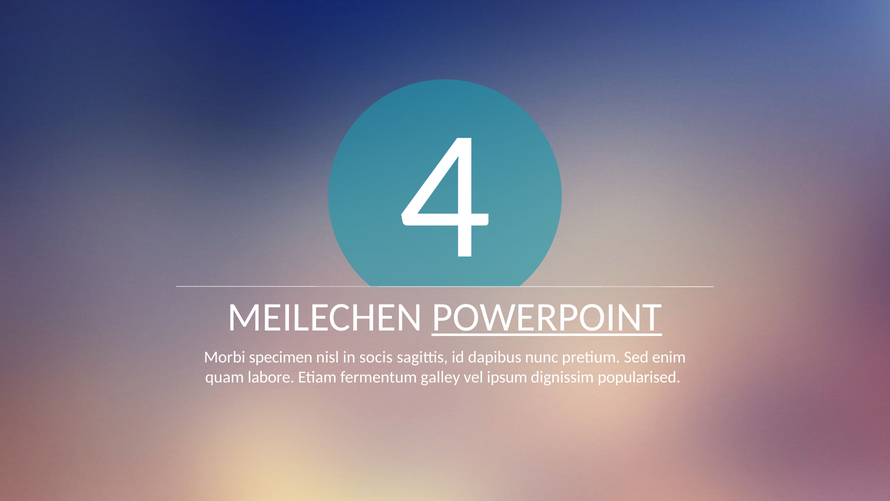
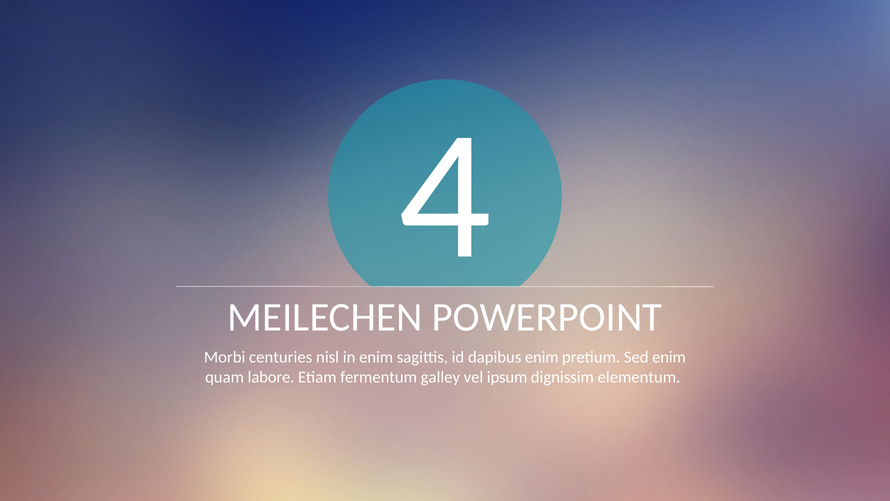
POWERPOINT underline: present -> none (547, 317)
specimen: specimen -> centuries (281, 357)
in socis: socis -> enim (376, 357)
dapibus nunc: nunc -> enim (542, 357)
popularised: popularised -> elementum (639, 377)
